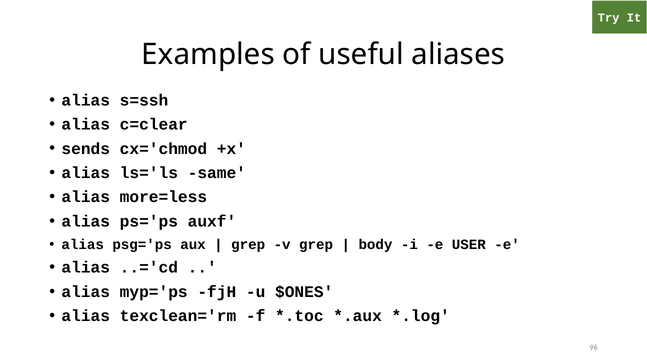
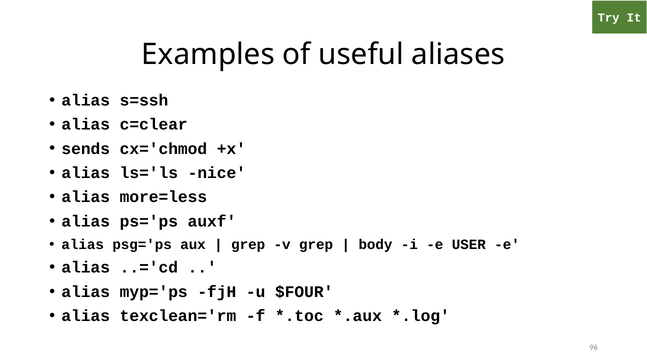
same: same -> nice (217, 173)
$ONES: $ONES -> $FOUR (304, 292)
